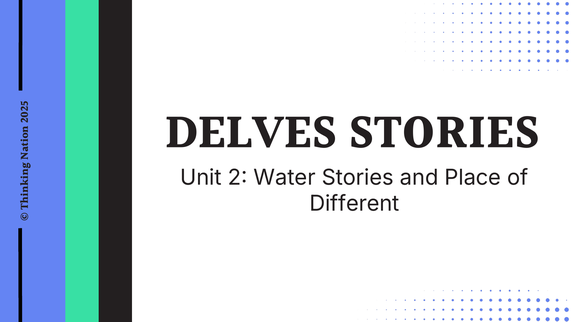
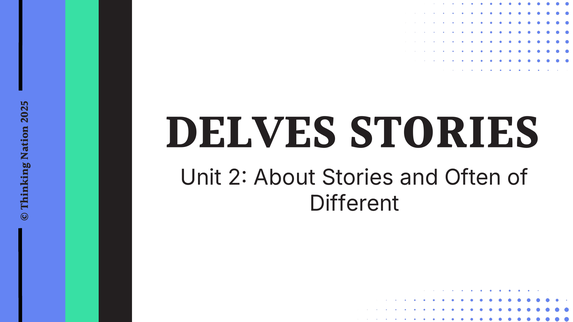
Water: Water -> About (285, 178)
Place: Place -> Often (473, 178)
